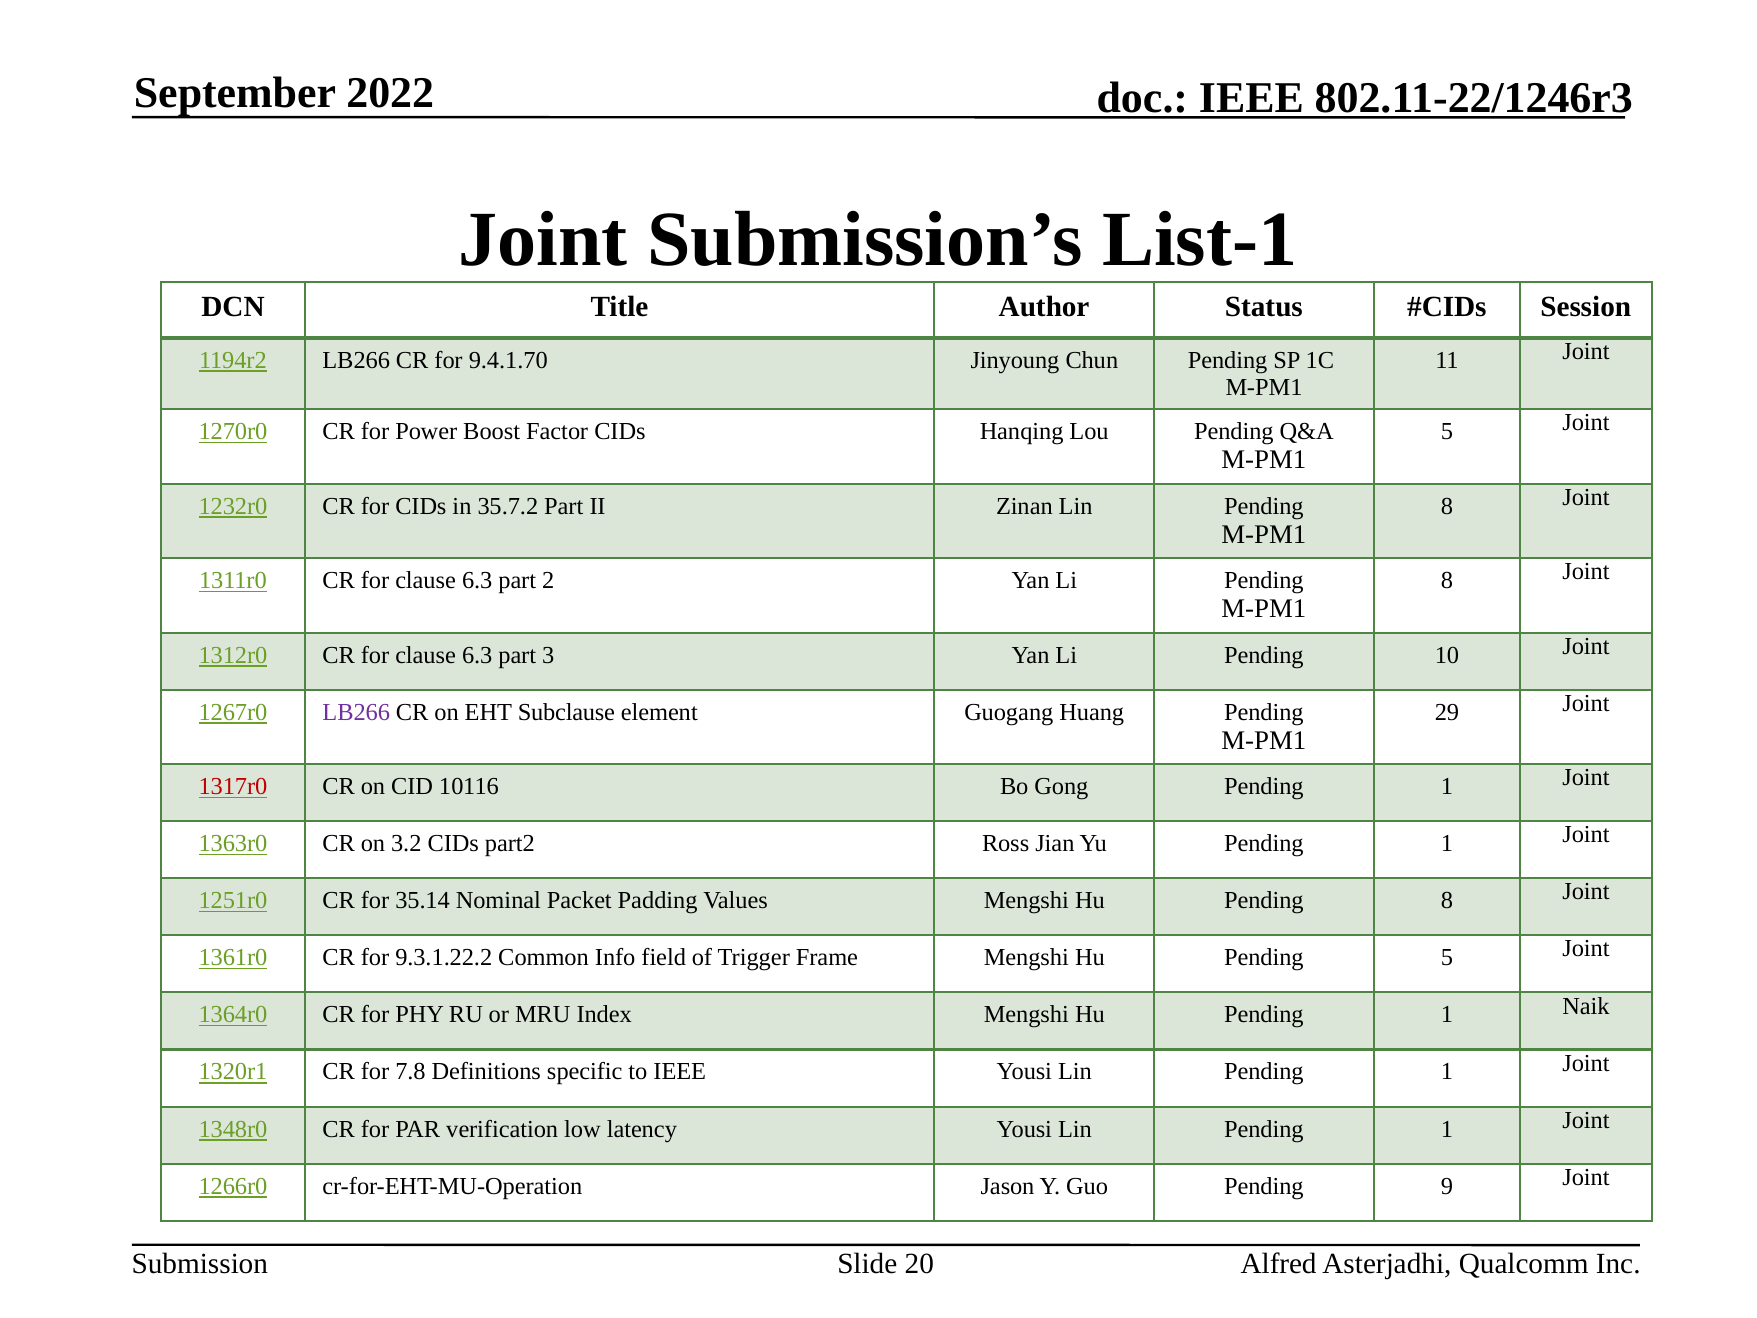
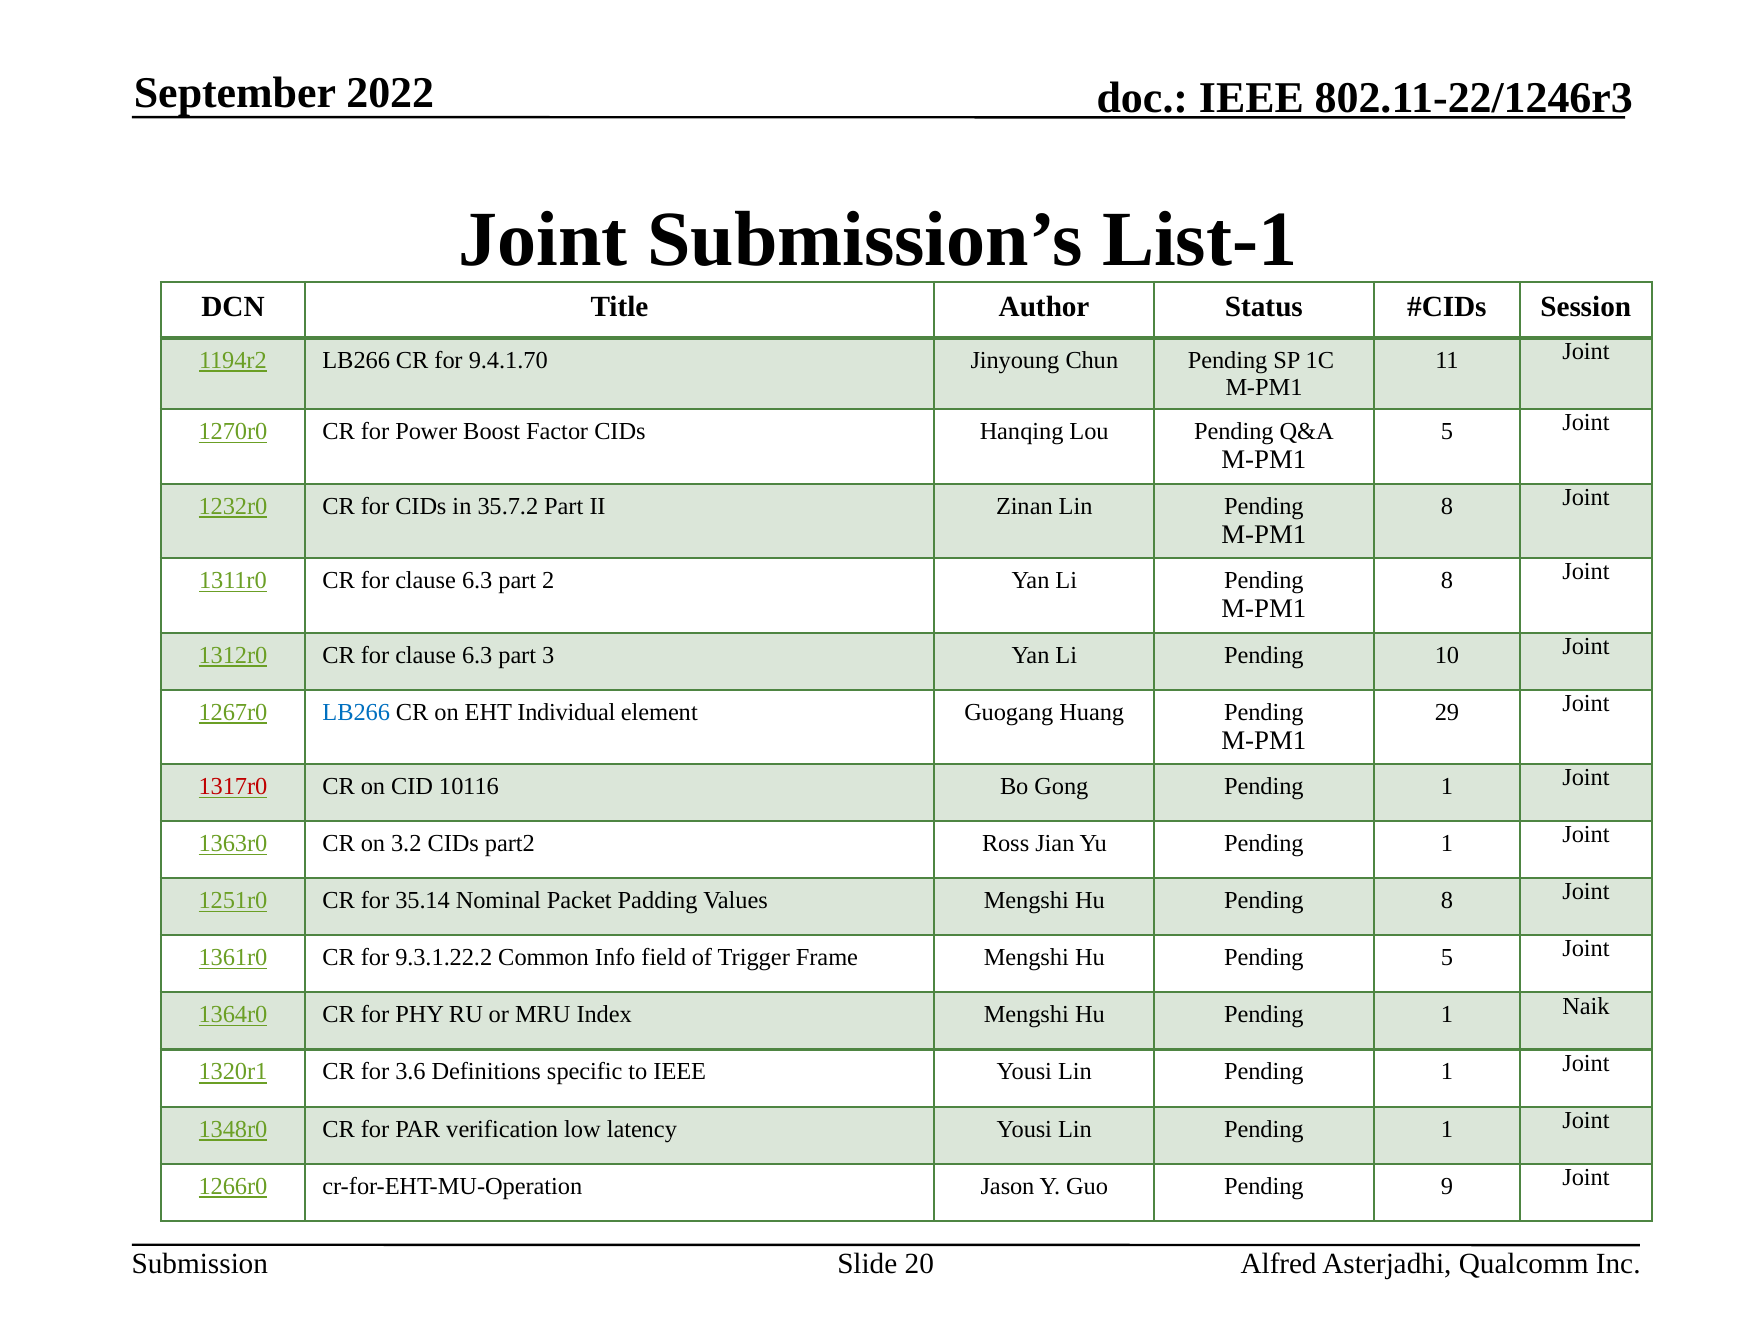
LB266 colour: purple -> blue (356, 712)
Subclause: Subclause -> Individual (566, 712)
7.8: 7.8 -> 3.6 (410, 1072)
